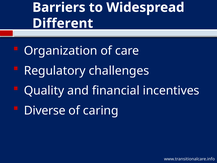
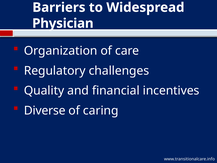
Different: Different -> Physician (63, 23)
